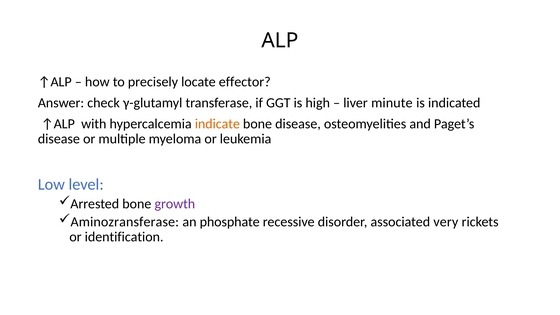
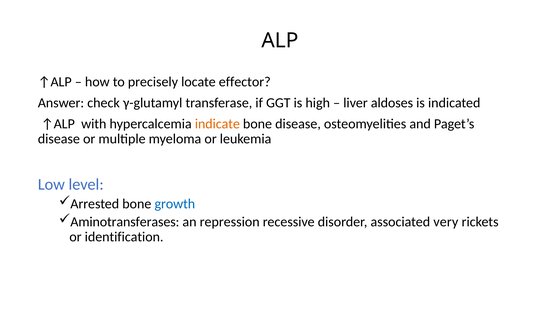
minute: minute -> aldoses (392, 103)
growth colour: purple -> blue (175, 204)
Aminozransferase: Aminozransferase -> Aminotransferases (125, 222)
phosphate: phosphate -> repression (230, 222)
